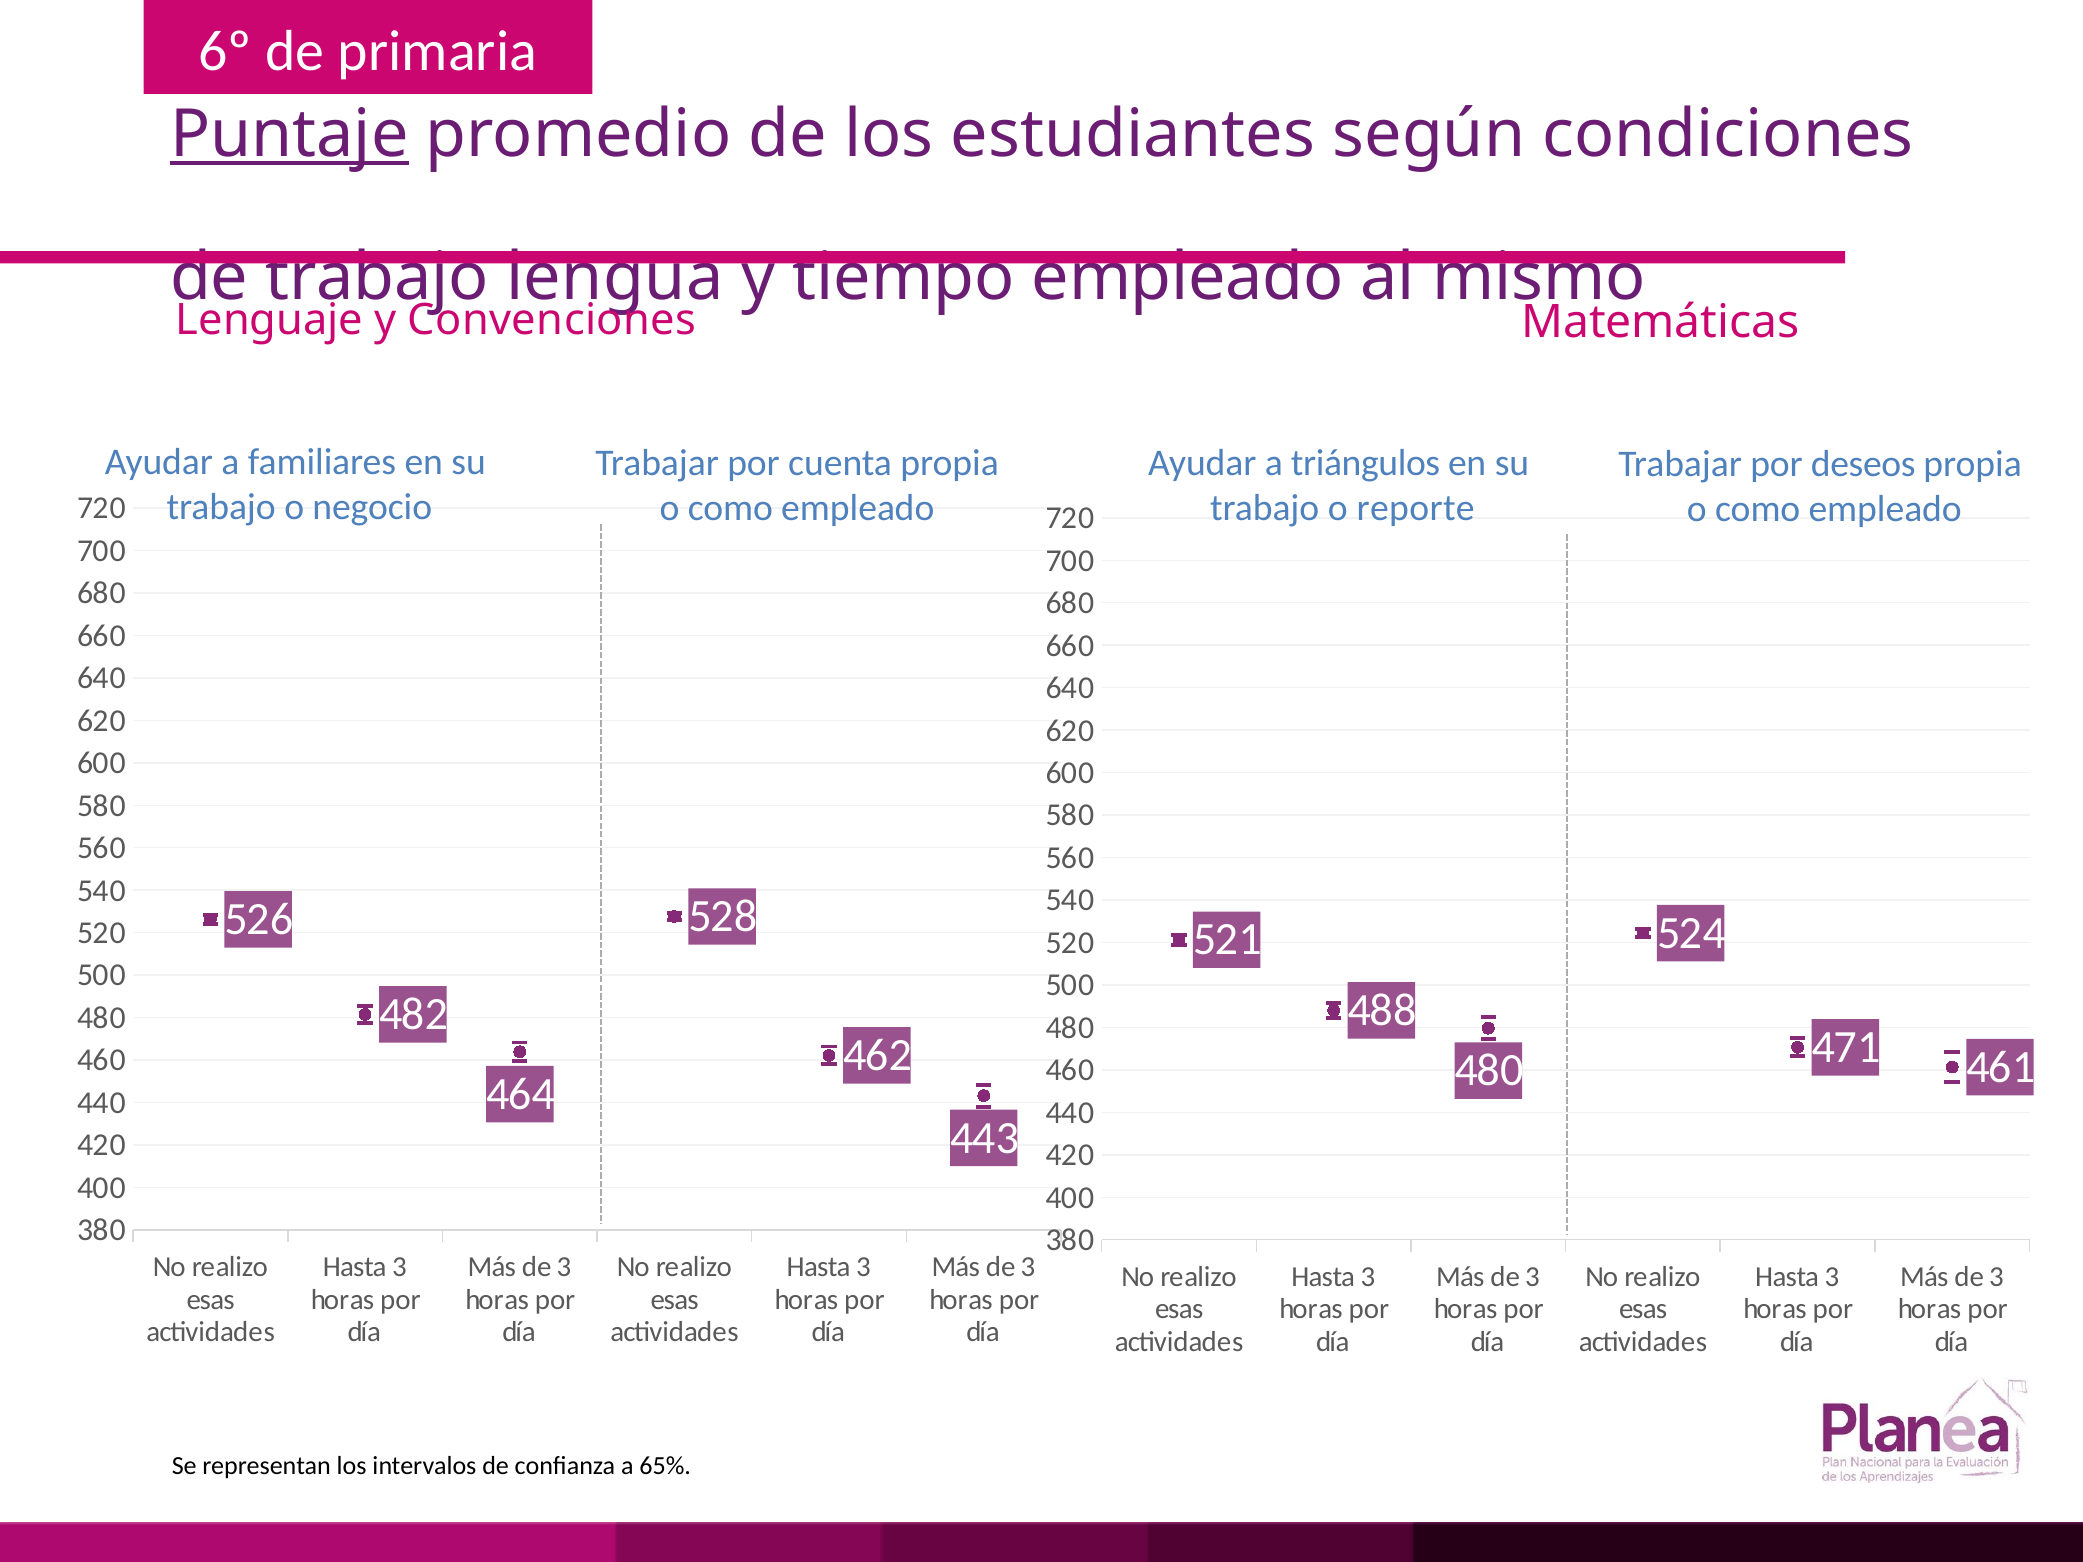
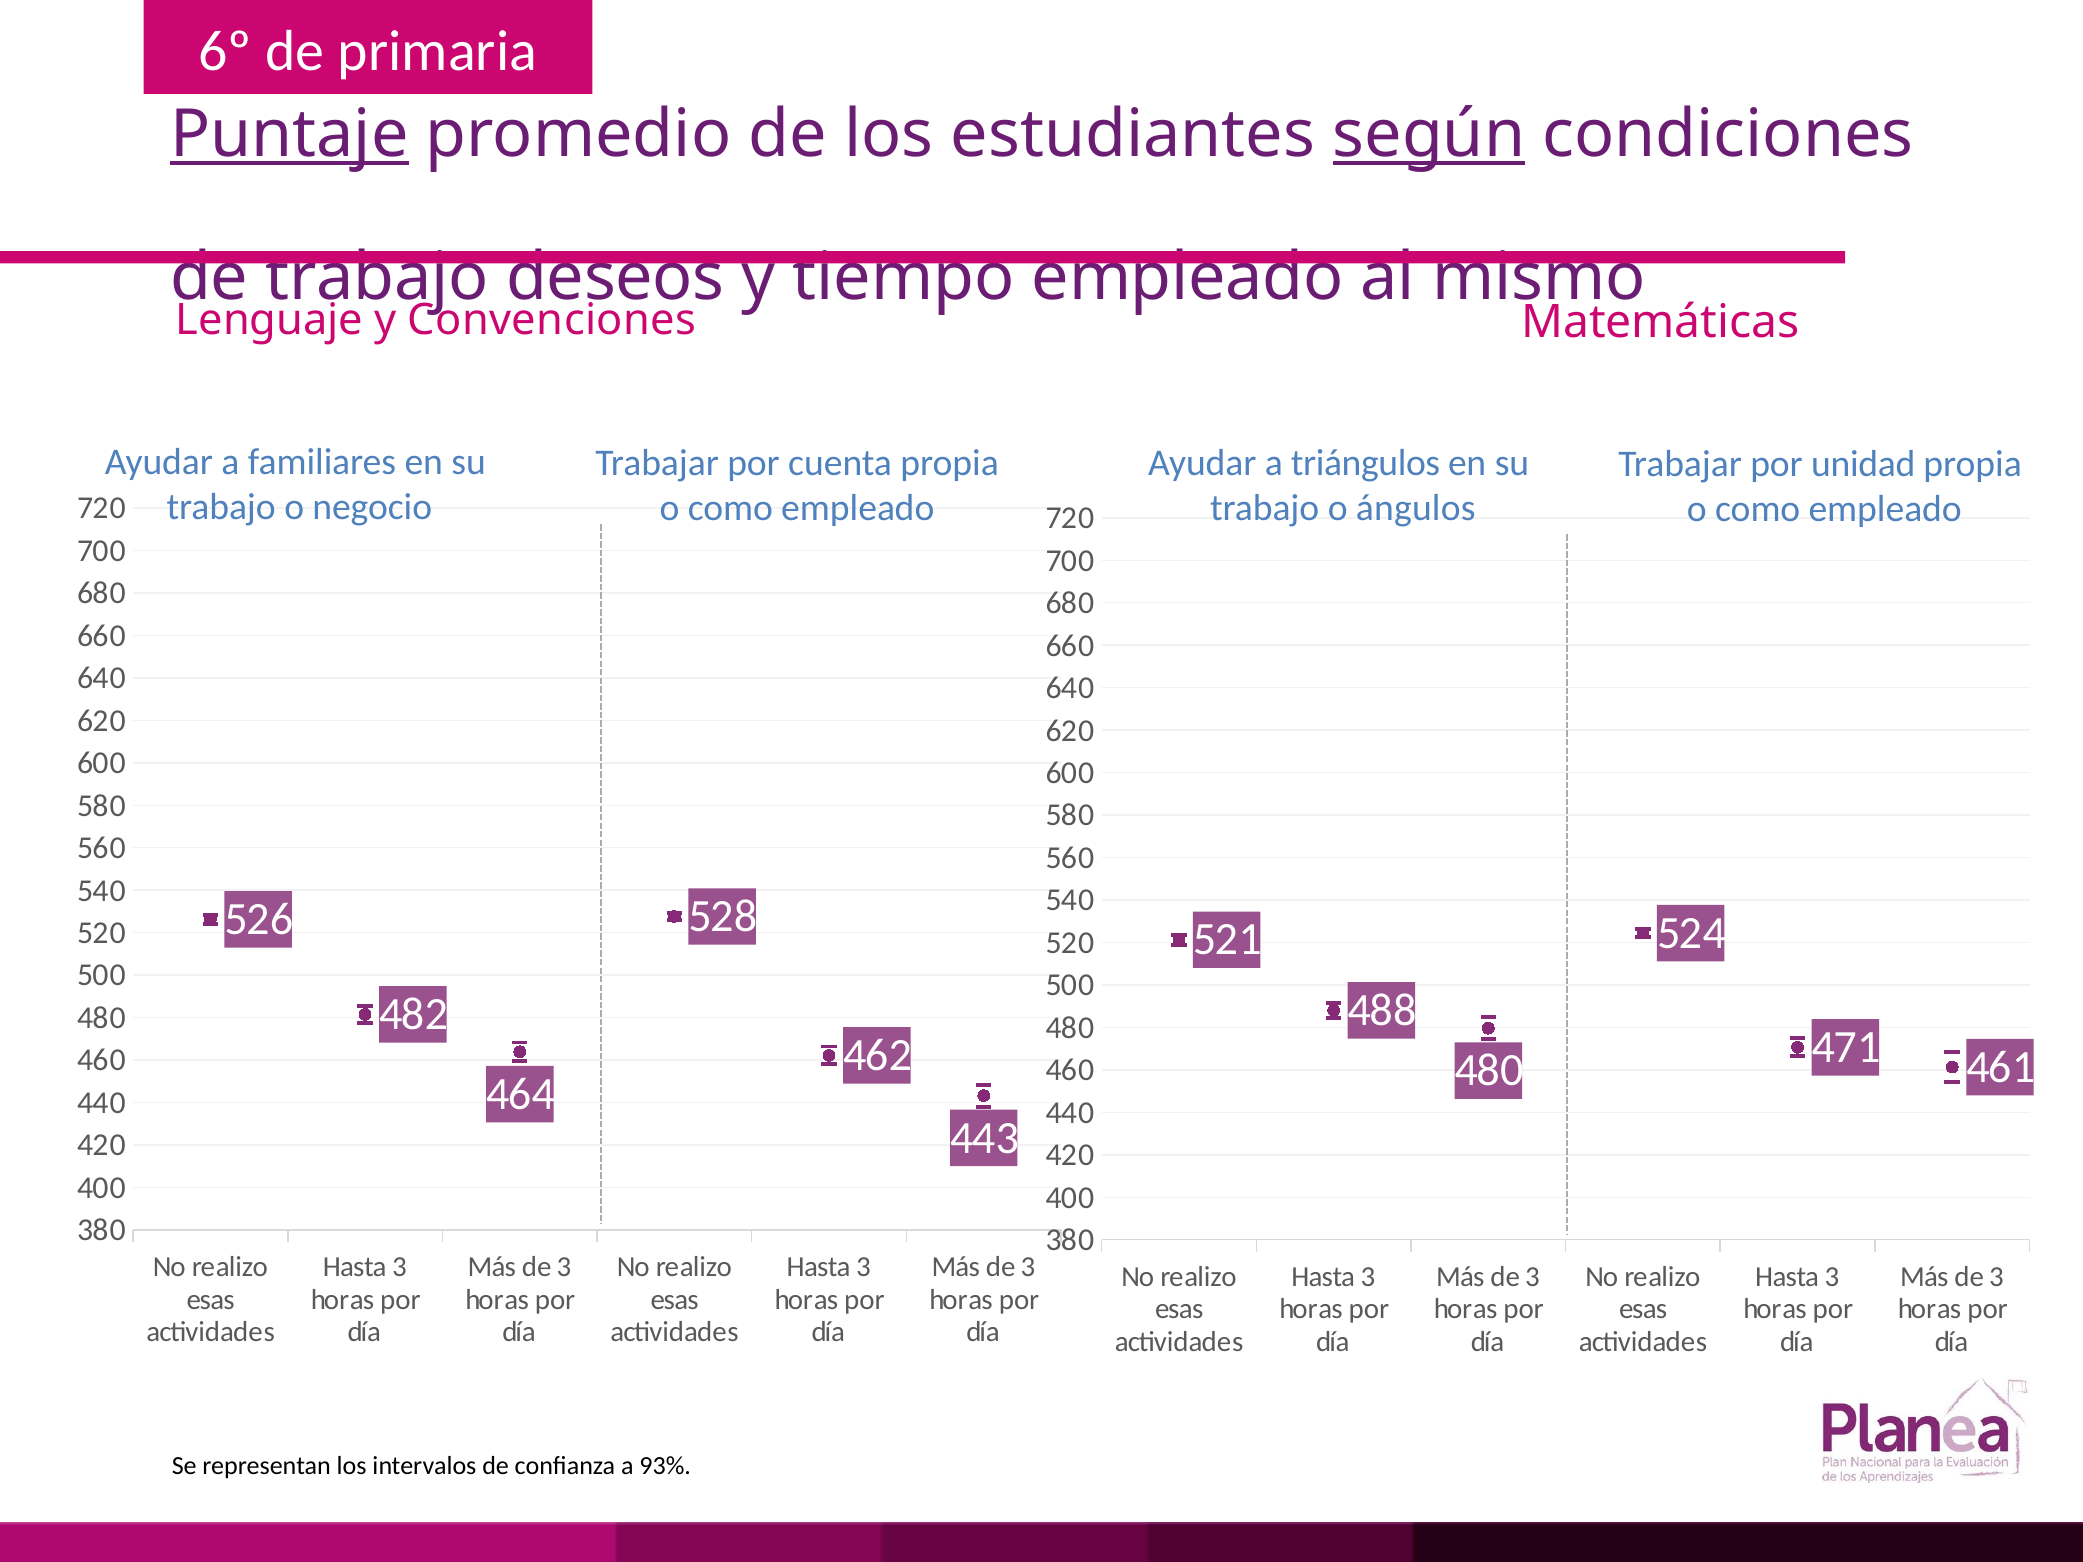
según underline: none -> present (1429, 134)
lengua: lengua -> deseos (615, 278)
deseos: deseos -> unidad (1863, 464)
reporte: reporte -> ángulos (1416, 508)
65%: 65% -> 93% (665, 1466)
